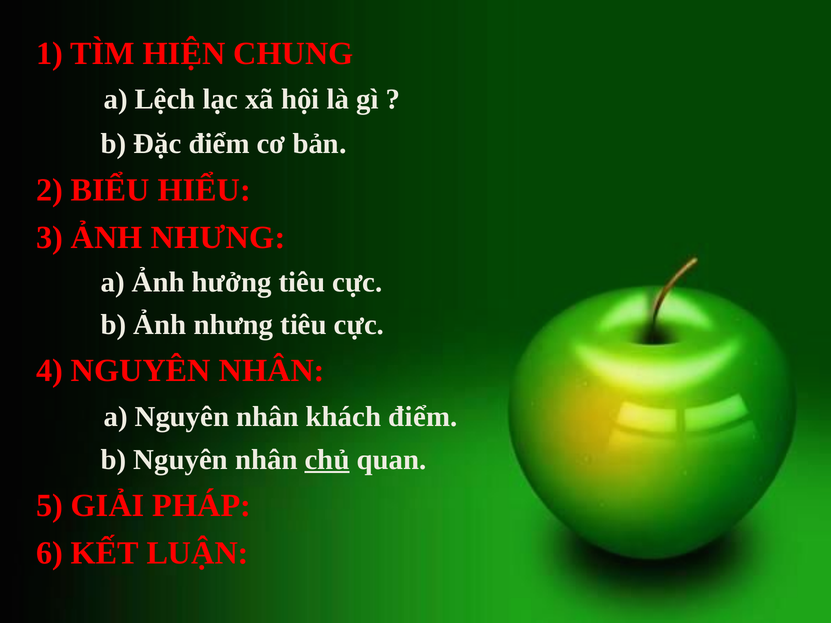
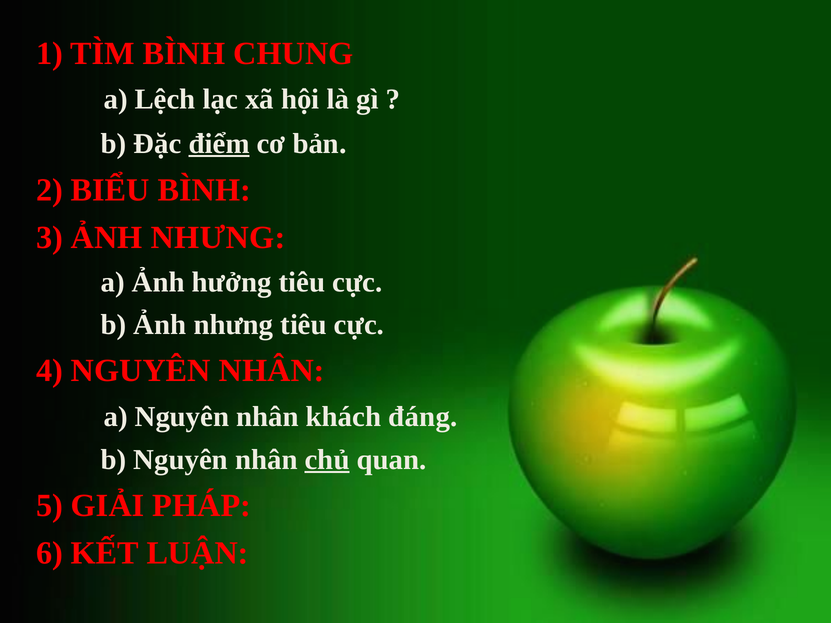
TÌM HIỆN: HIỆN -> BÌNH (184, 54)
điểm underline: none -> present (219, 144)
BIỂU HIỂU: HIỂU -> BÌNH (204, 190)
khách điểm: điểm -> đáng (423, 417)
